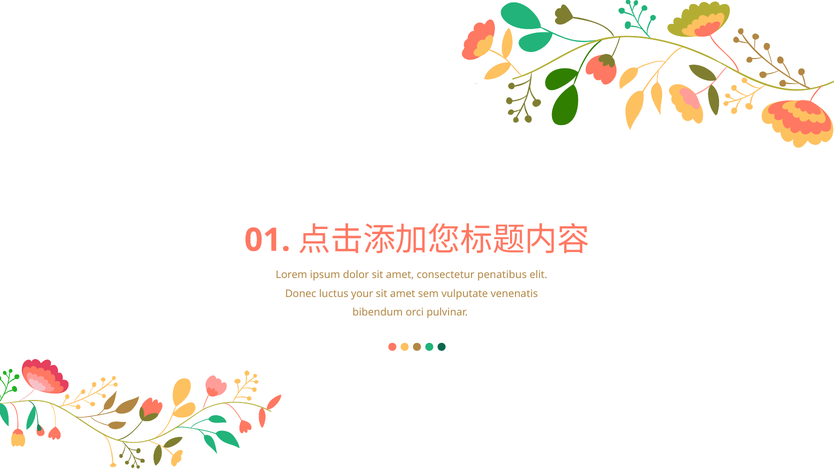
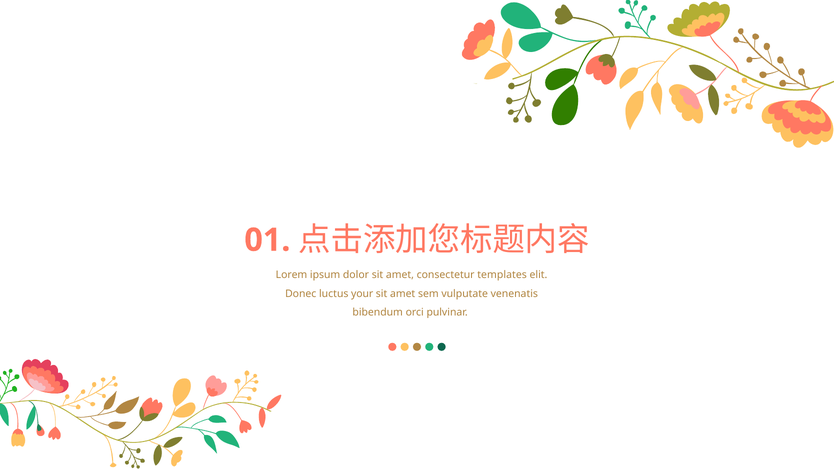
penatibus: penatibus -> templates (502, 275)
